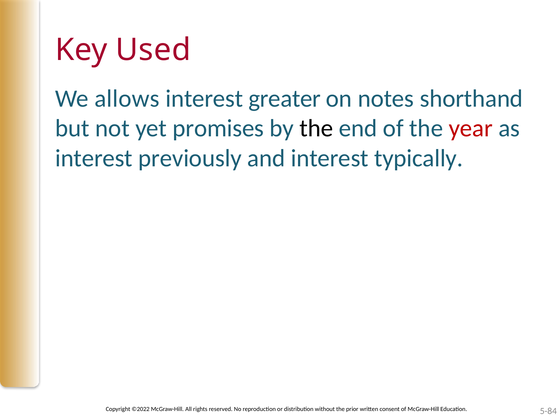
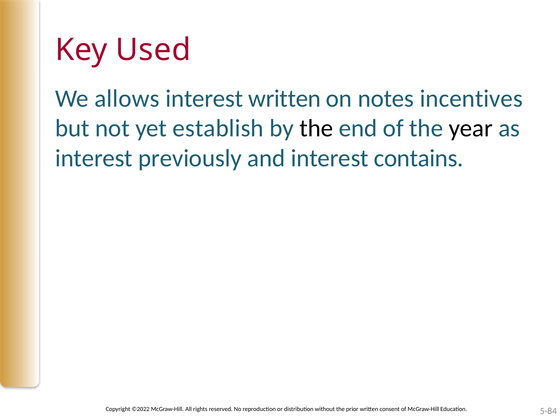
interest greater: greater -> written (285, 99)
shorthand: shorthand -> incentives (471, 99)
promises: promises -> establish (218, 128)
year colour: red -> black (471, 128)
typically: typically -> contains (419, 158)
